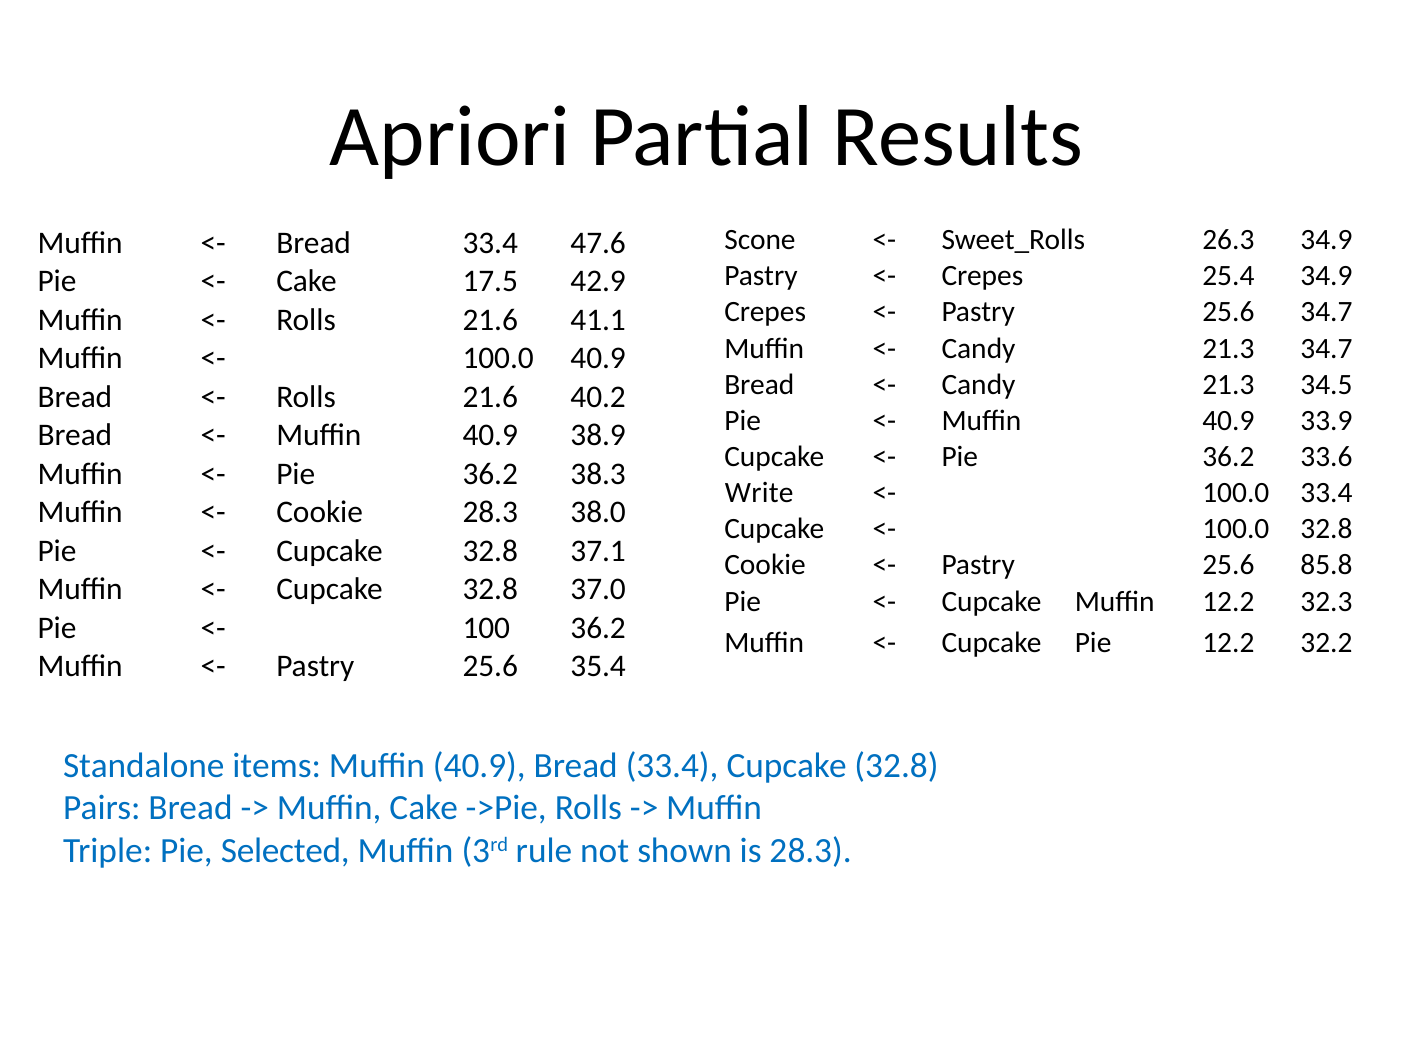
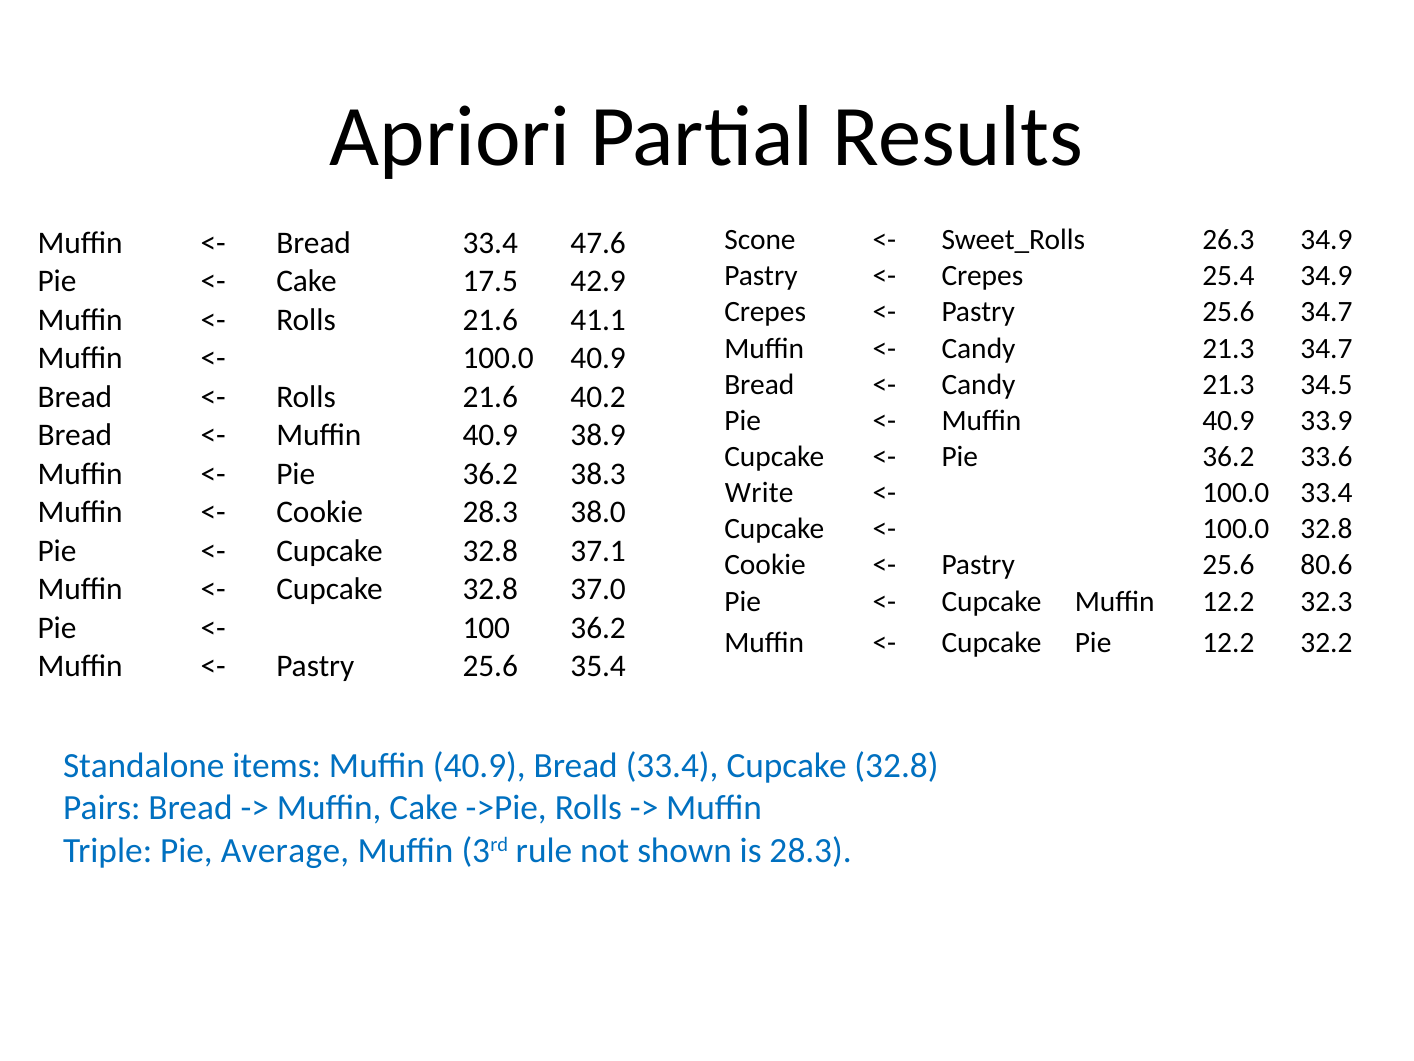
85.8: 85.8 -> 80.6 (1326, 565)
Selected: Selected -> Average (285, 850)
